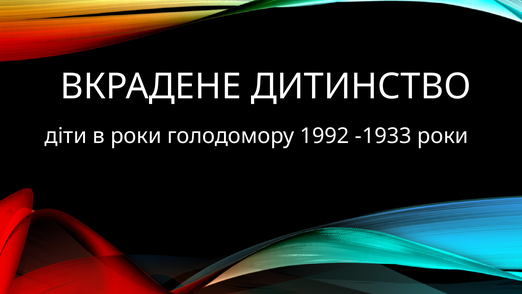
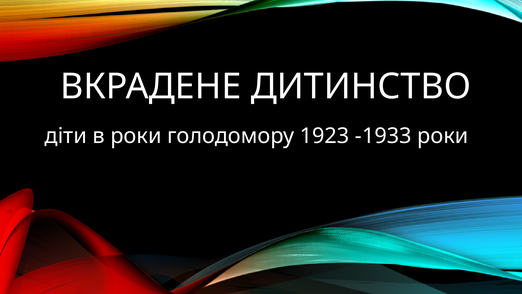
1992: 1992 -> 1923 (325, 136)
